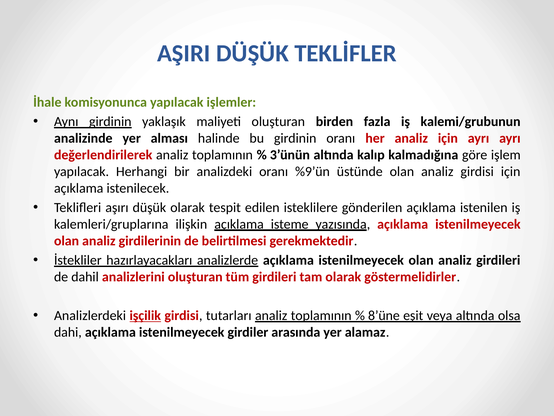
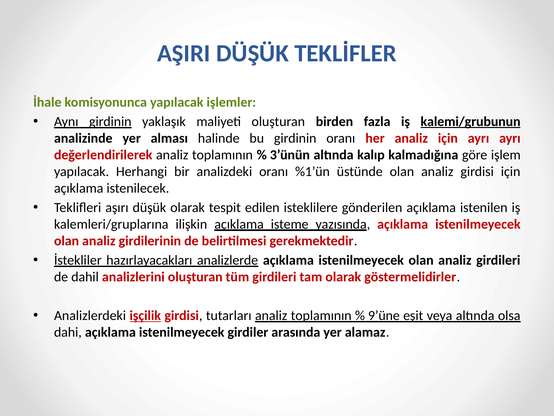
kalemi/grubunun underline: none -> present (471, 121)
%9’ün: %9’ün -> %1’ün (312, 171)
8’üne: 8’üne -> 9’üne (384, 315)
